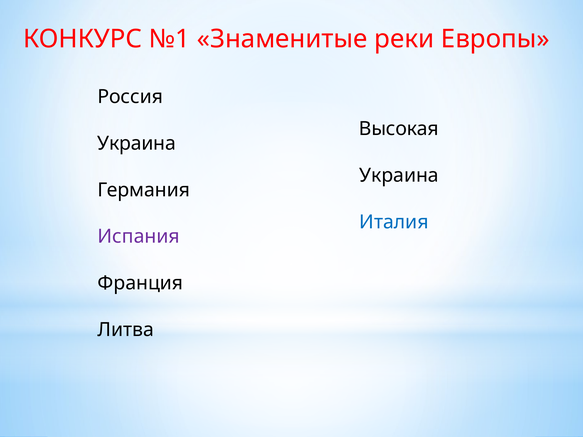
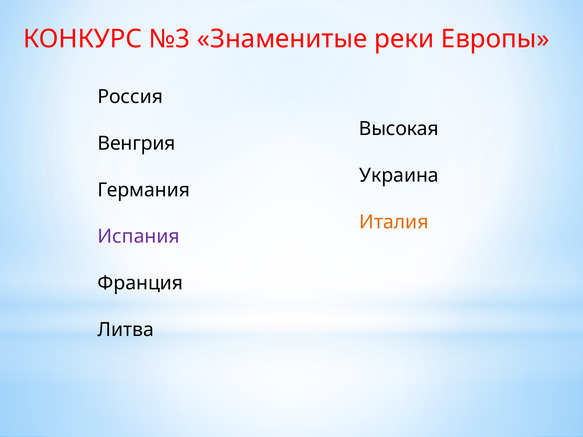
№1: №1 -> №3 (170, 39)
Украина: Украина -> Венгрия (137, 143)
Италия colour: blue -> orange (394, 222)
